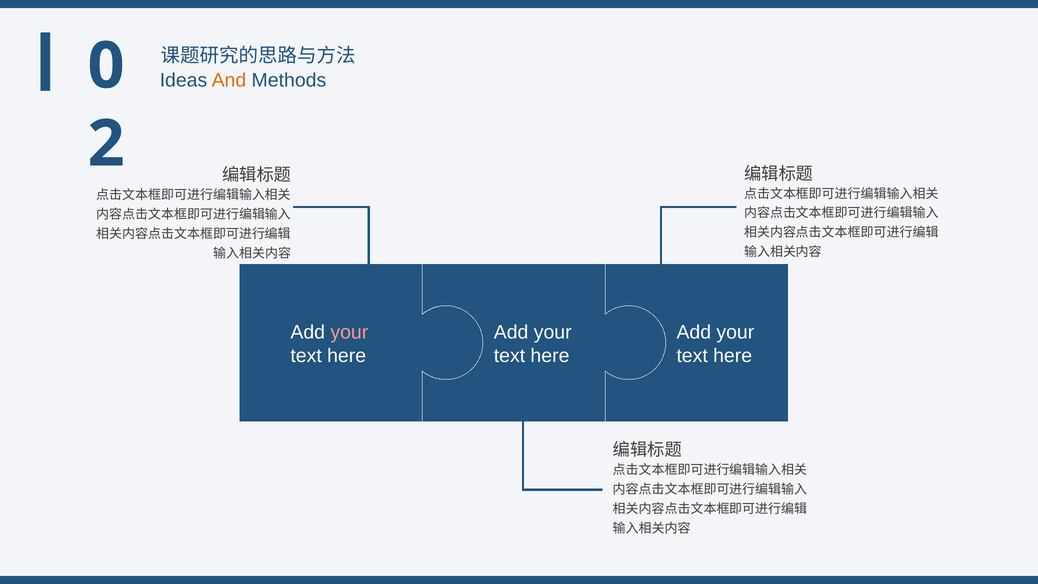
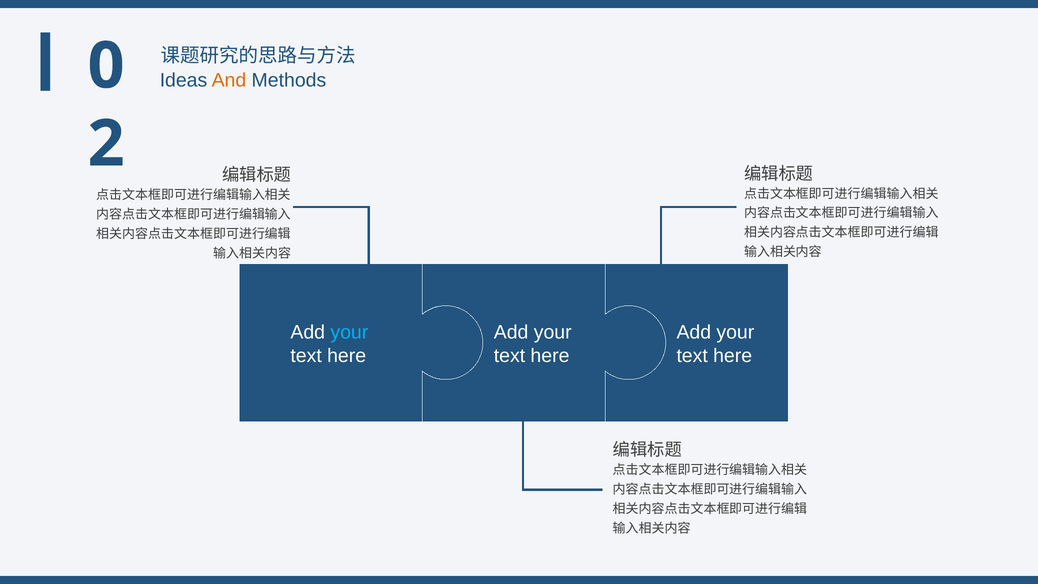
your colour: pink -> light blue (349, 332)
